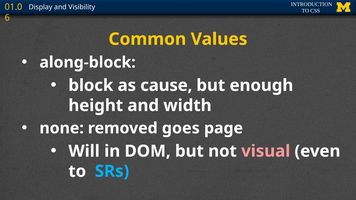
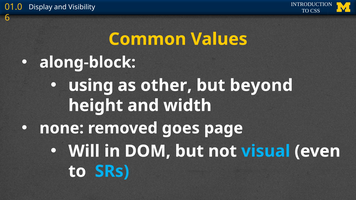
block: block -> using (91, 85)
cause: cause -> other (166, 85)
enough: enough -> beyond (261, 85)
visual colour: pink -> light blue (266, 151)
